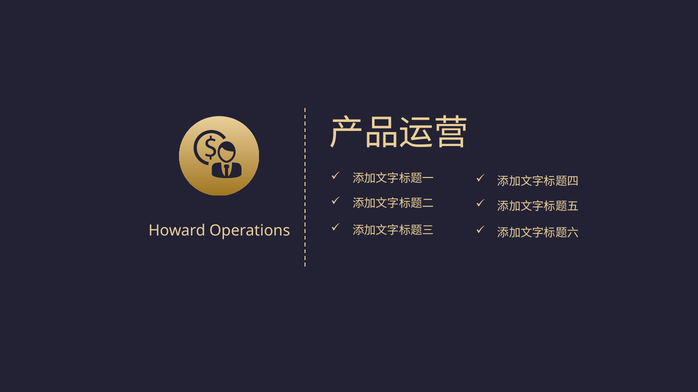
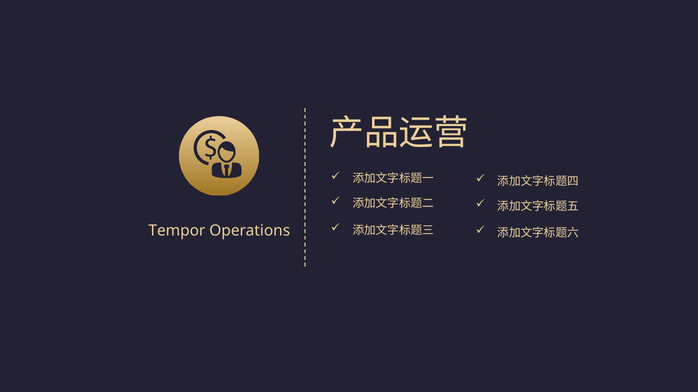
Howard: Howard -> Tempor (177, 231)
